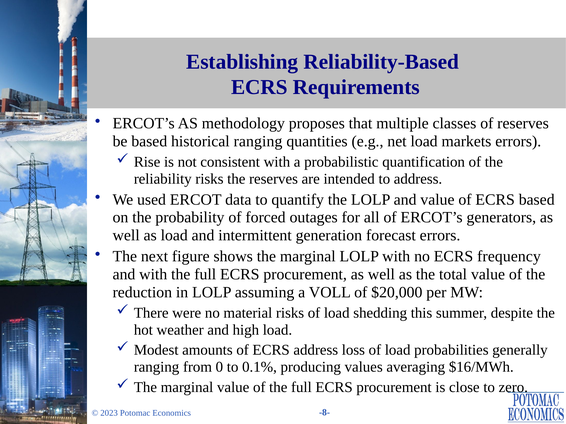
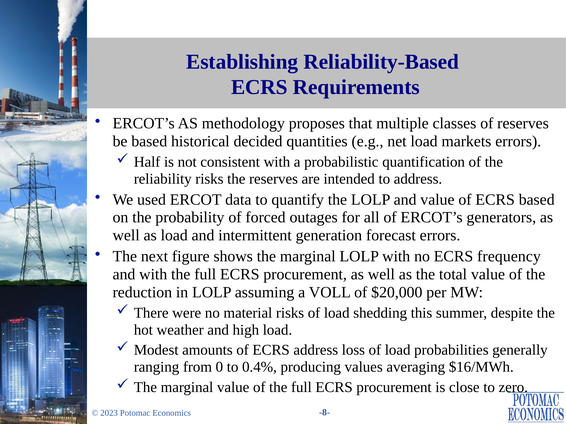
historical ranging: ranging -> decided (258, 141)
Rise: Rise -> Half (147, 162)
0.1%: 0.1% -> 0.4% (259, 367)
